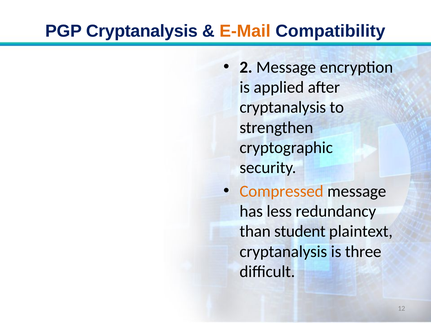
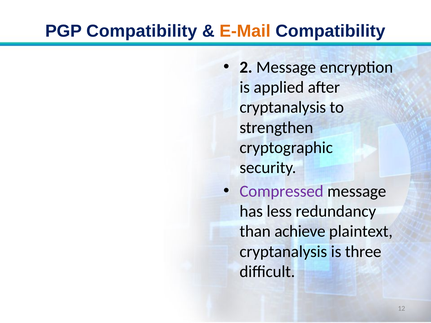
PGP Cryptanalysis: Cryptanalysis -> Compatibility (142, 31)
Compressed colour: orange -> purple (282, 191)
student: student -> achieve (300, 232)
